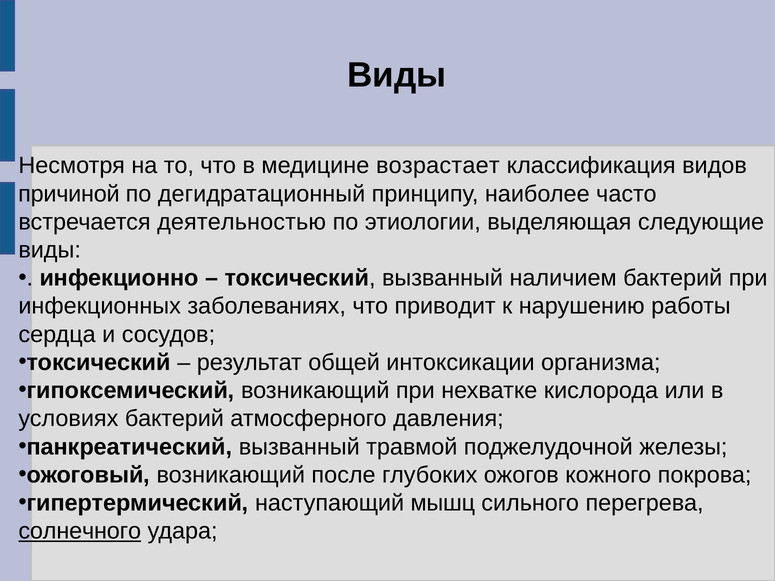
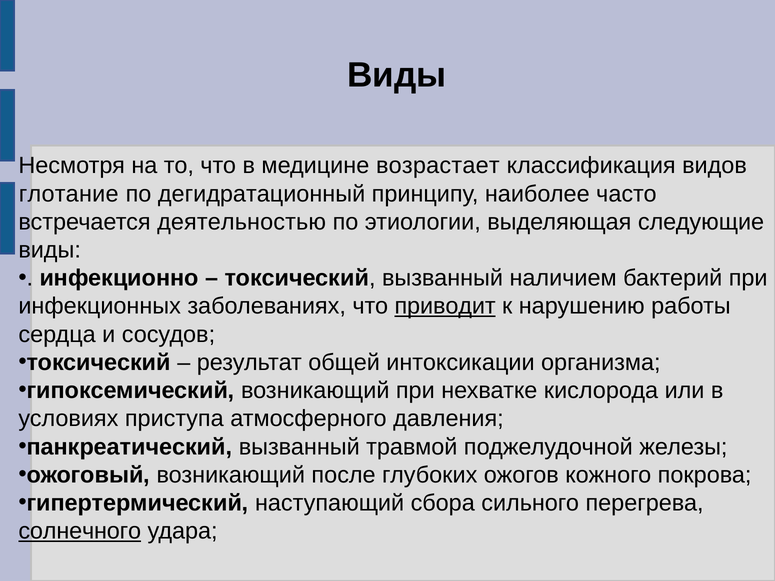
причиной: причиной -> глотание (69, 194)
приводит underline: none -> present (445, 306)
условиях бактерий: бактерий -> приступа (174, 419)
мышц: мышц -> сбора (443, 503)
